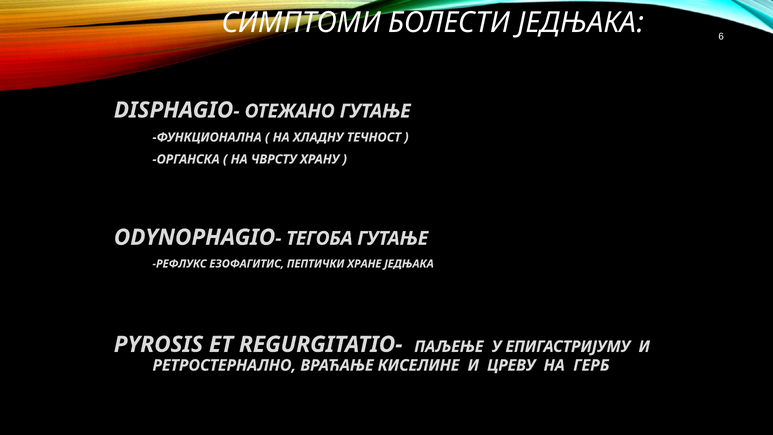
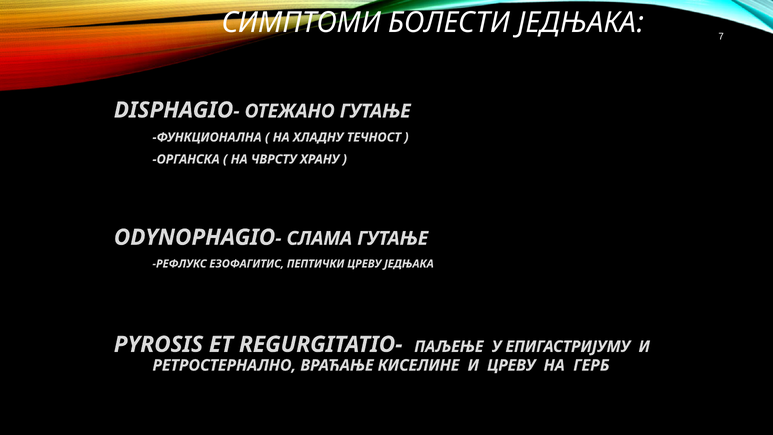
6: 6 -> 7 (721, 36)
ТЕГОБА: ТЕГОБА -> СЛАМА (319, 238)
ПЕПТИЧКИ ХРАНЕ: ХРАНЕ -> ЦРЕВУ (364, 264)
